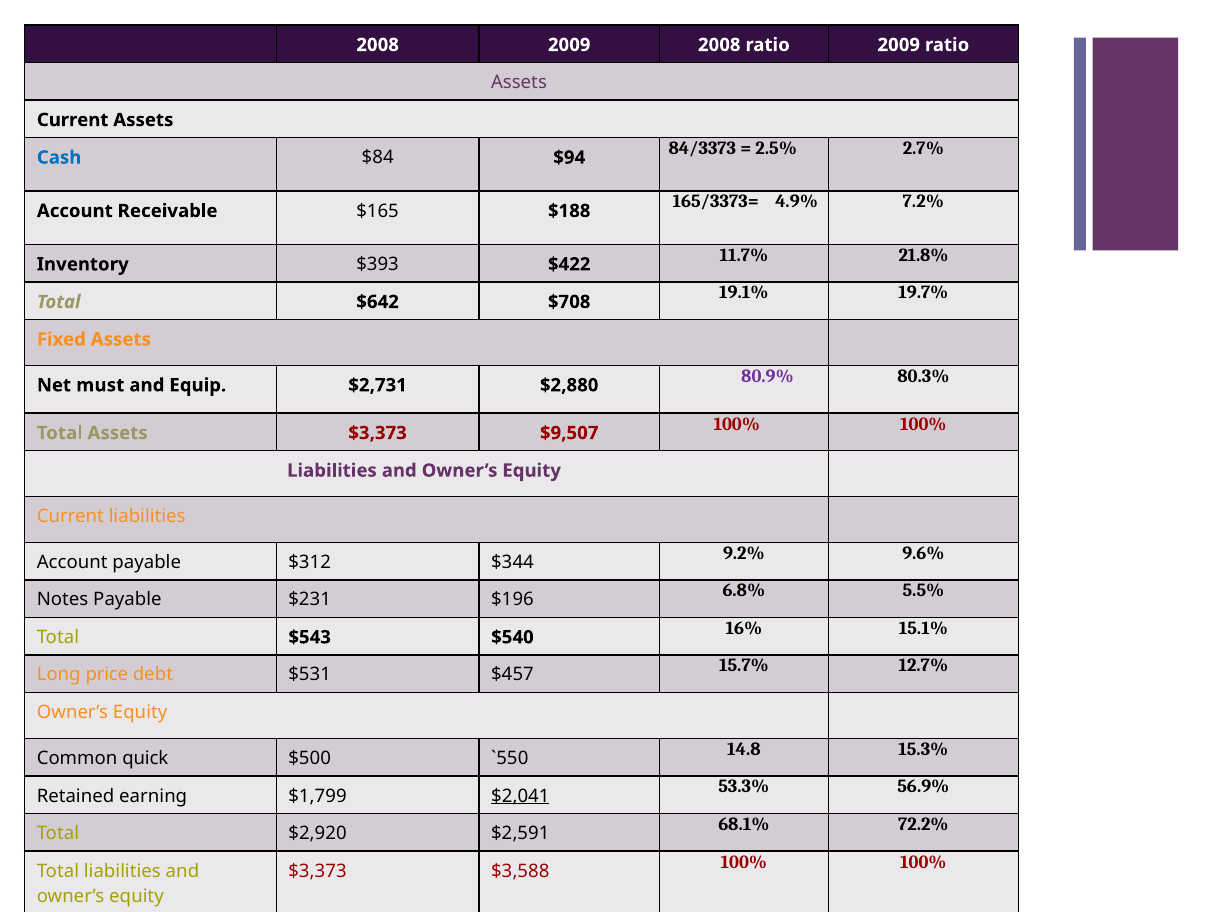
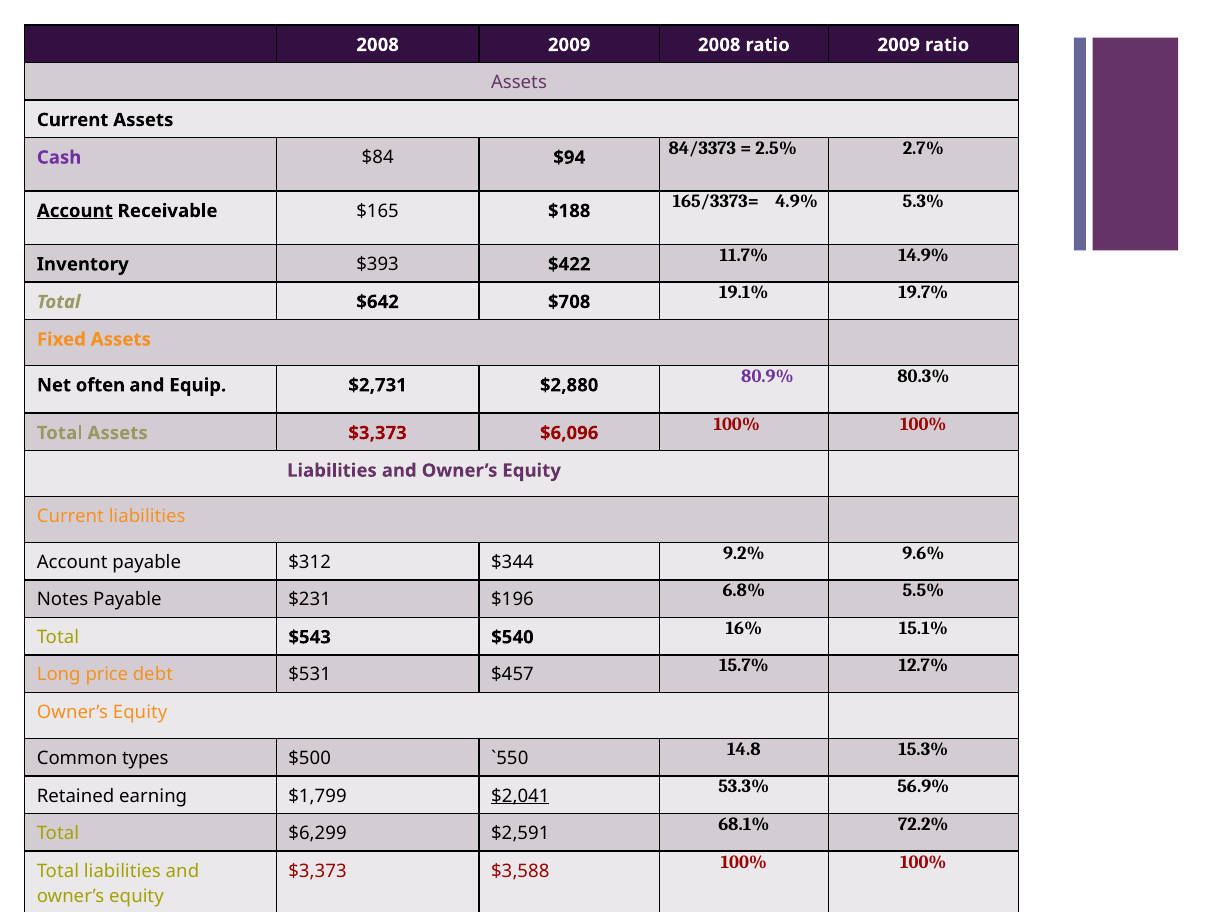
Cash colour: blue -> purple (59, 158)
7.2%: 7.2% -> 5.3% (923, 202)
Account underline: none -> present (75, 211)
21.8%: 21.8% -> 14.9% (923, 255)
must: must -> often (100, 386)
$9,507: $9,507 -> $6,096 (569, 433)
quick: quick -> types (145, 759)
$2,920: $2,920 -> $6,299 (318, 834)
